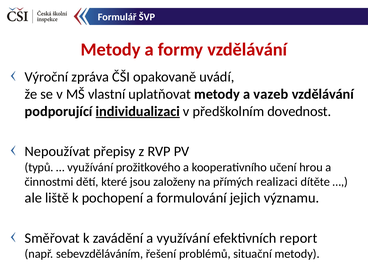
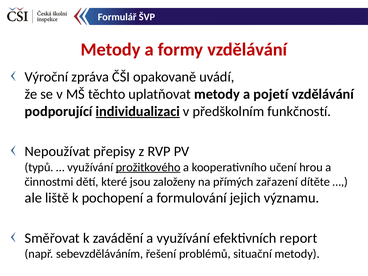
vlastní: vlastní -> těchto (107, 94)
vazeb: vazeb -> pojetí (271, 94)
dovednost: dovednost -> funkčností (299, 111)
prožitkového underline: none -> present (148, 167)
realizaci: realizaci -> zařazení (277, 182)
